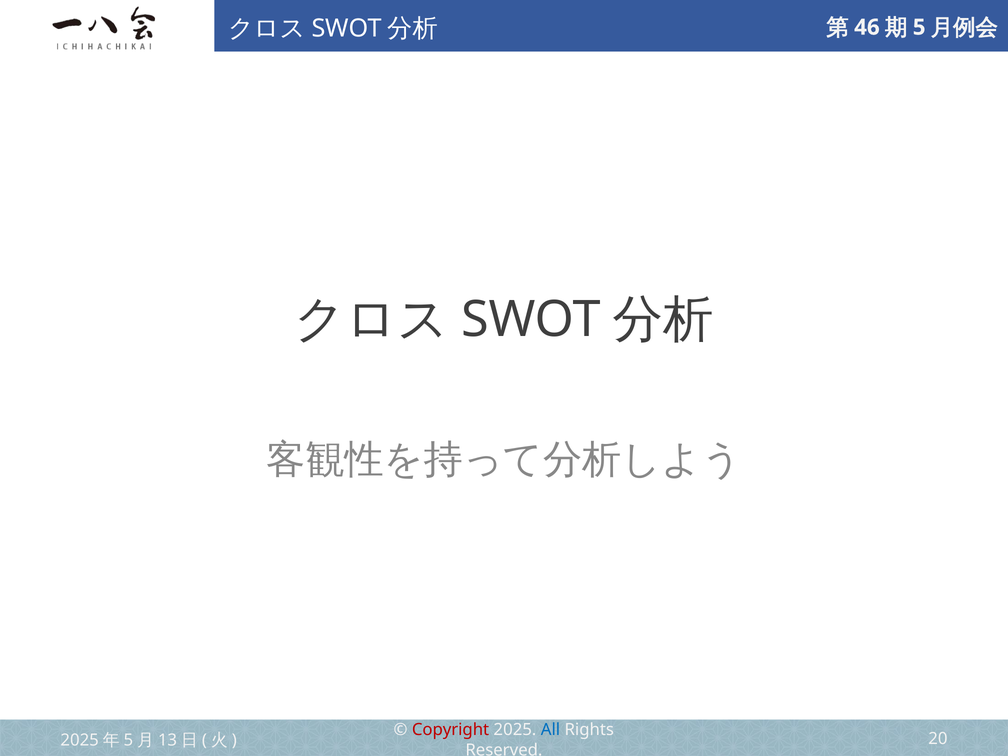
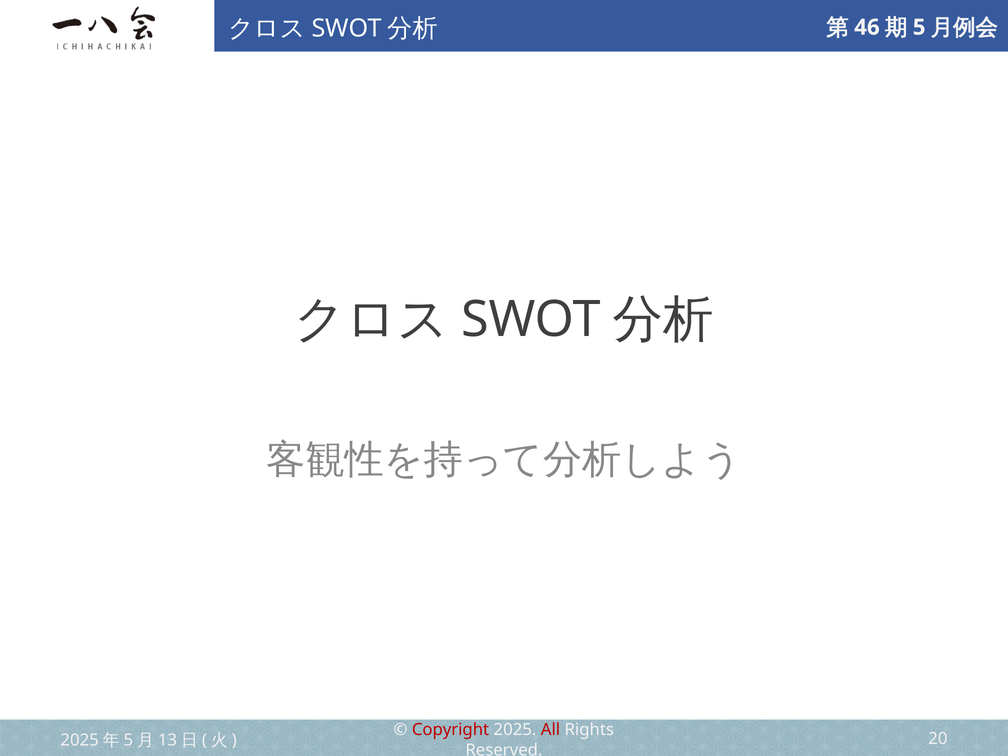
All colour: blue -> red (550, 730)
